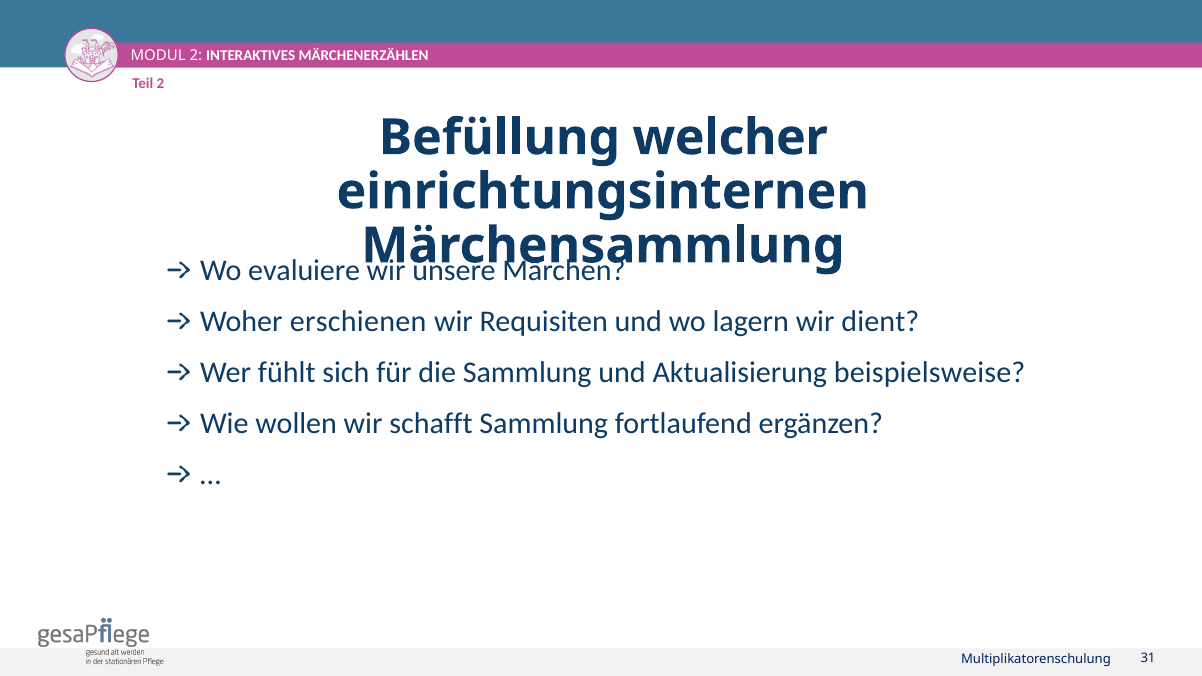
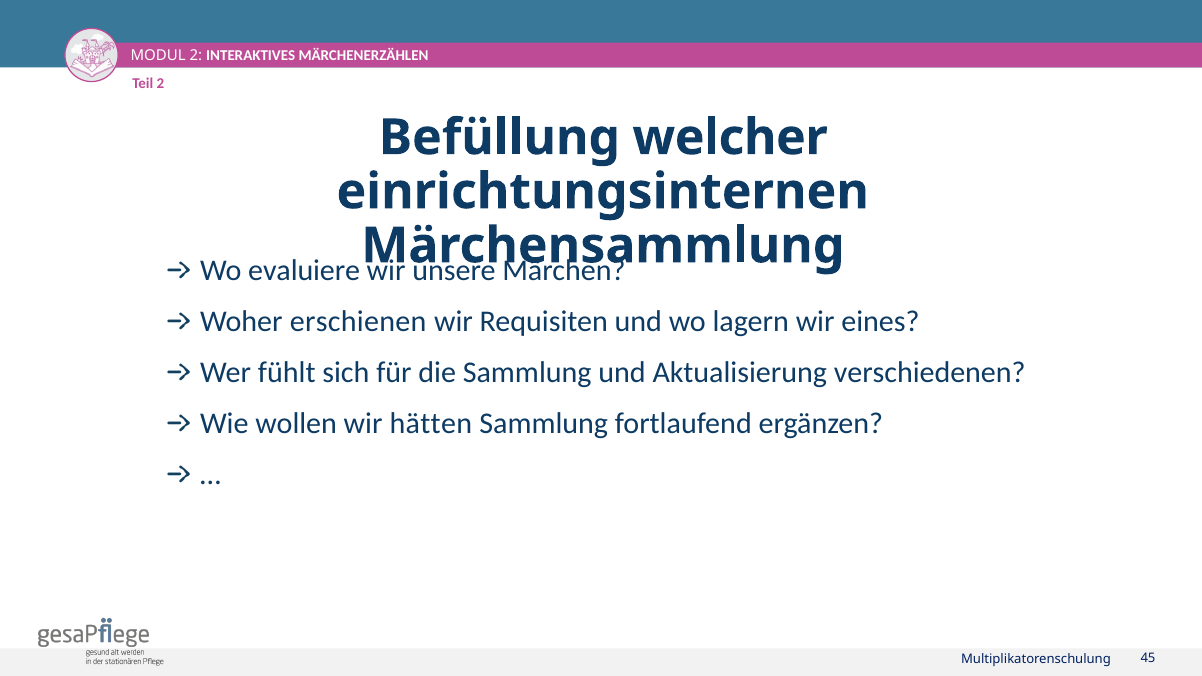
dient: dient -> eines (880, 321)
beispielsweise: beispielsweise -> verschiedenen (930, 372)
schafft: schafft -> hätten (431, 423)
31: 31 -> 45 (1148, 658)
